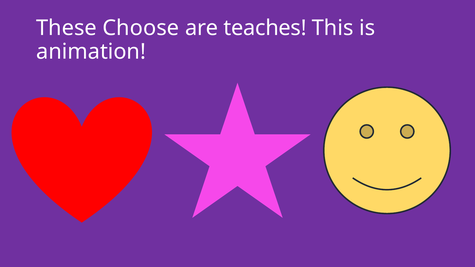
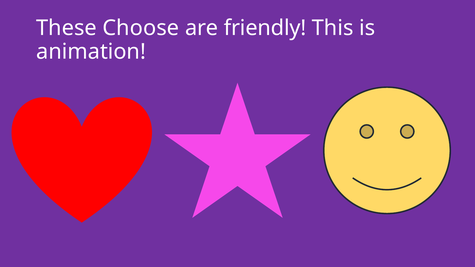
teaches: teaches -> friendly (265, 28)
